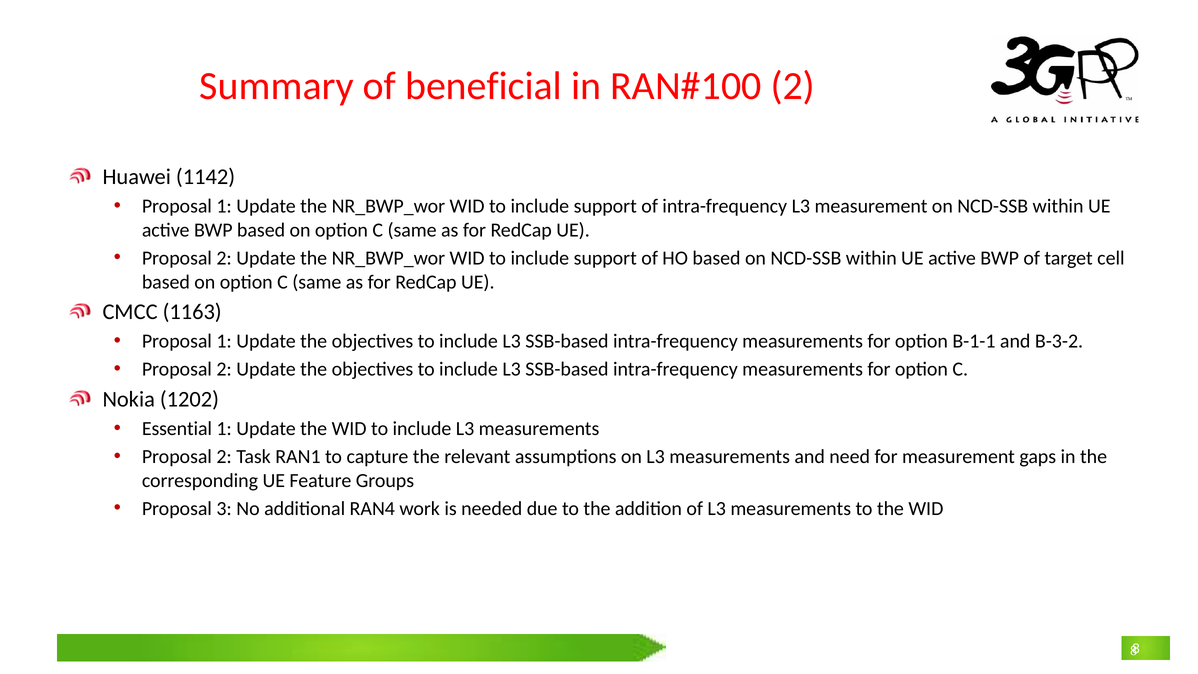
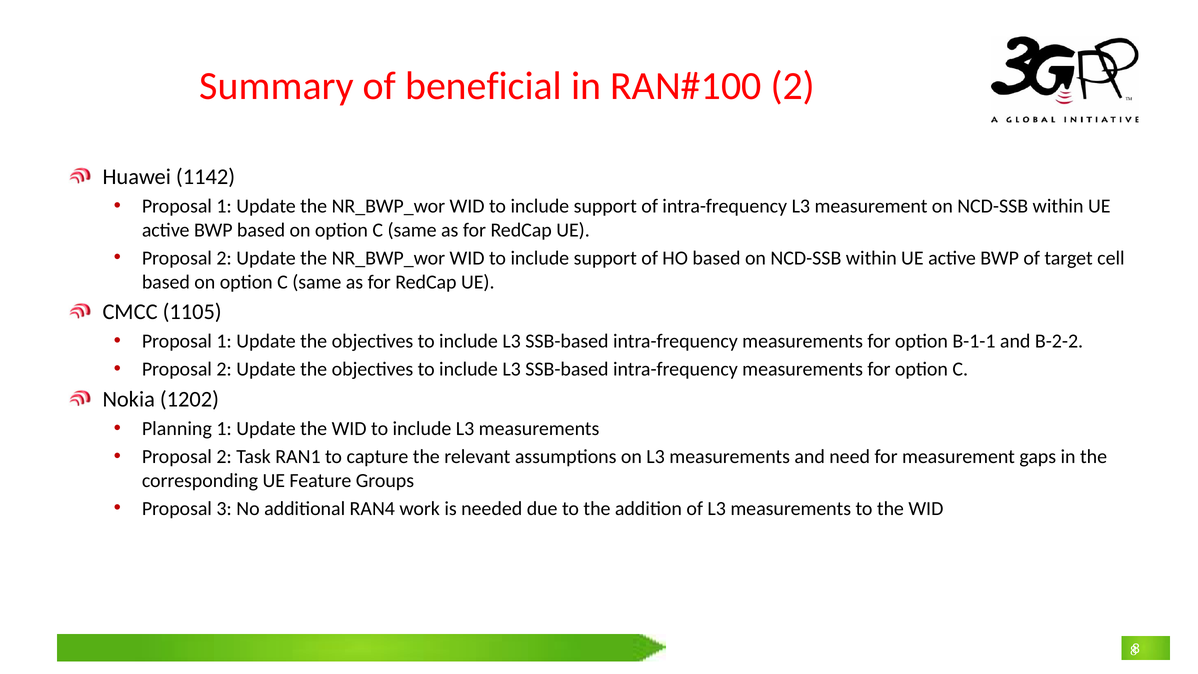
1163: 1163 -> 1105 (192, 312)
B-3-2: B-3-2 -> B-2-2 (1059, 341)
Essential: Essential -> Planning (177, 429)
